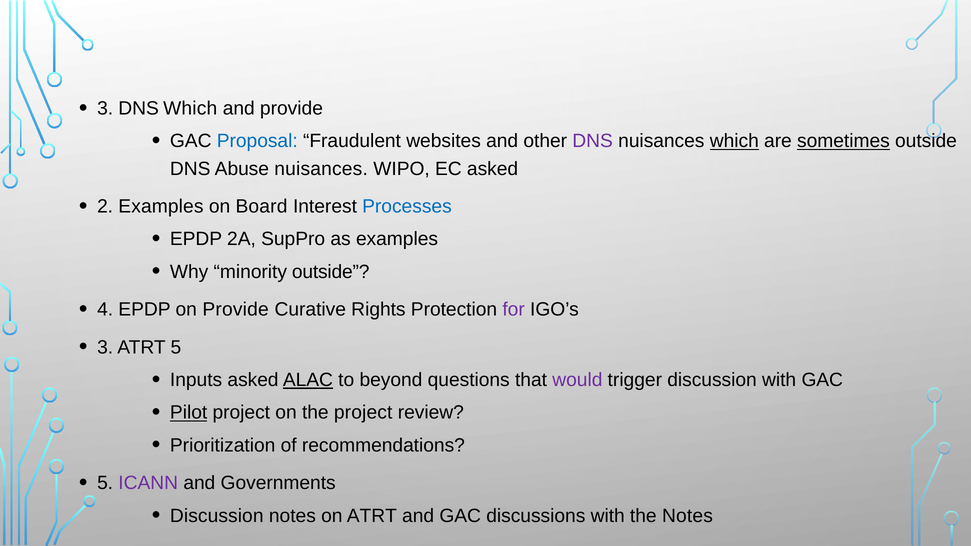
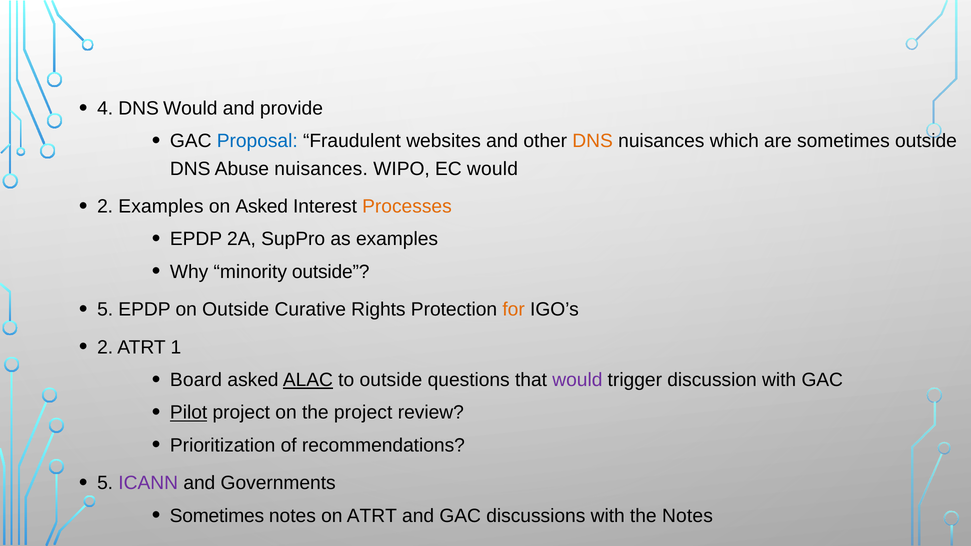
3: 3 -> 4 (105, 108)
DNS Which: Which -> Would (190, 108)
DNS colour: purple -> orange (593, 141)
which underline: present -> none (734, 141)
sometimes underline: present -> none (843, 141)
EC asked: asked -> would (492, 169)
on Board: Board -> Asked (262, 207)
Processes colour: blue -> orange (407, 207)
4: 4 -> 5 (105, 310)
on Provide: Provide -> Outside (236, 310)
for colour: purple -> orange (514, 310)
3: 3 -> 2 (105, 347)
ATRT 5: 5 -> 1 (176, 347)
Inputs: Inputs -> Board (196, 380)
to beyond: beyond -> outside (391, 380)
Discussion: Discussion -> Sometimes (217, 516)
